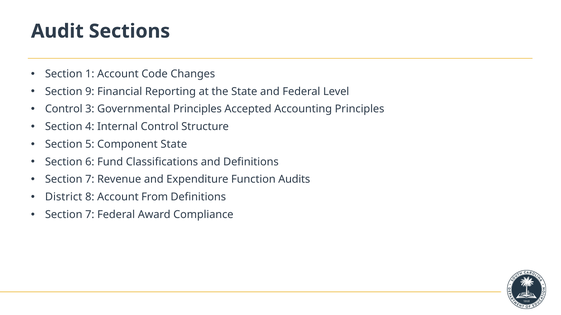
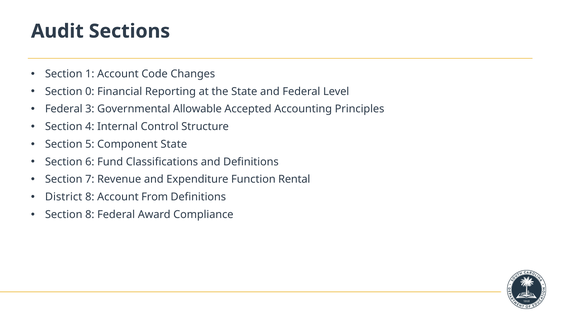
9: 9 -> 0 (90, 92)
Control: Control -> Federal (64, 109)
Governmental Principles: Principles -> Allowable (197, 109)
Audits: Audits -> Rental (294, 180)
7: 7 -> 8 (90, 215)
